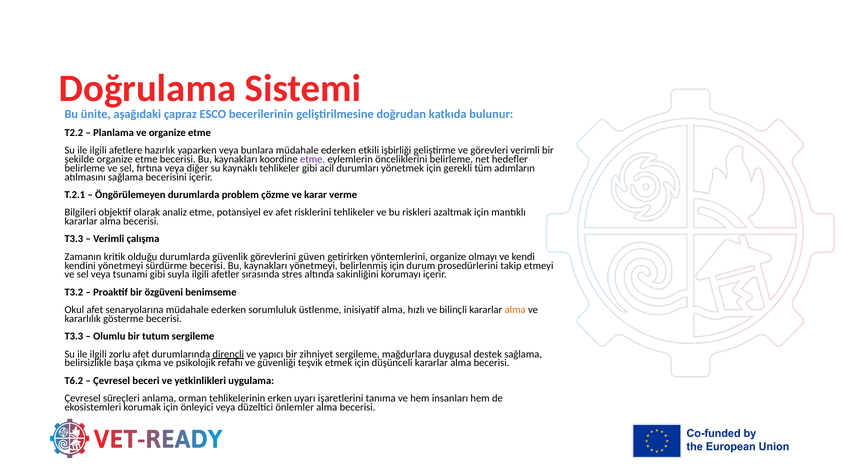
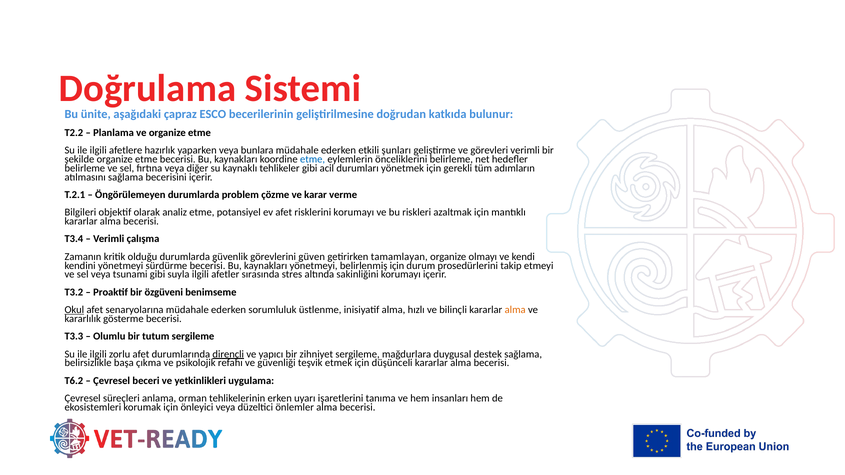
işbirliği: işbirliği -> şunları (396, 151)
etme colour: purple -> blue (313, 159)
risklerini tehlikeler: tehlikeler -> korumayı (354, 213)
T3.3: T3.3 -> T3.4 (74, 239)
yöntemlerini: yöntemlerini -> tamamlayan (399, 257)
Okul underline: none -> present (74, 310)
